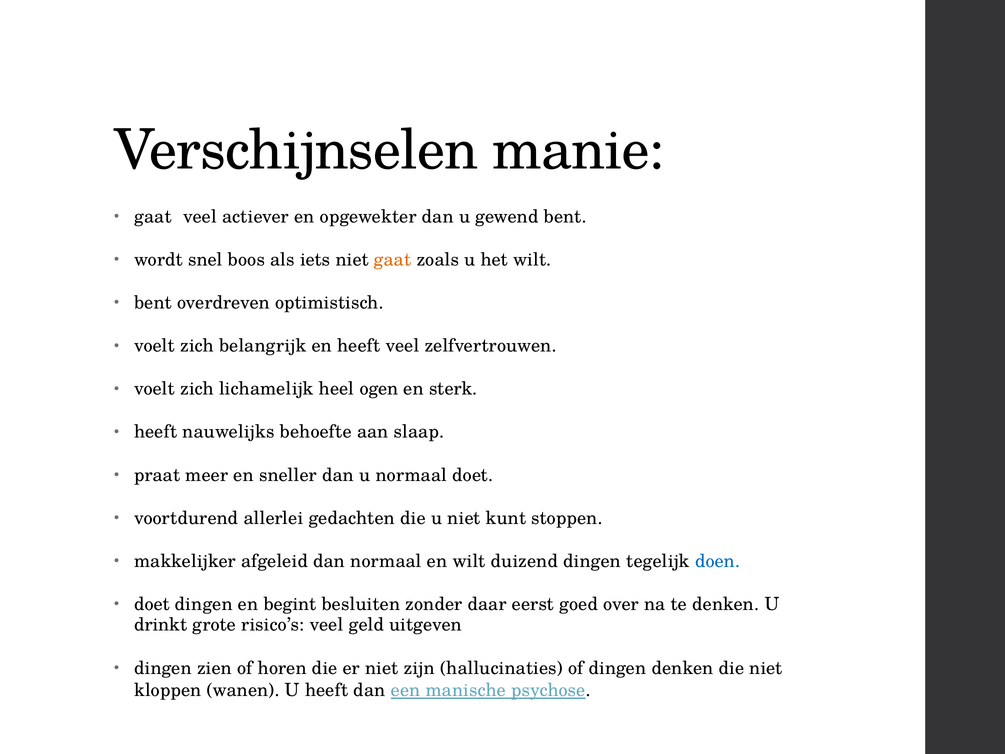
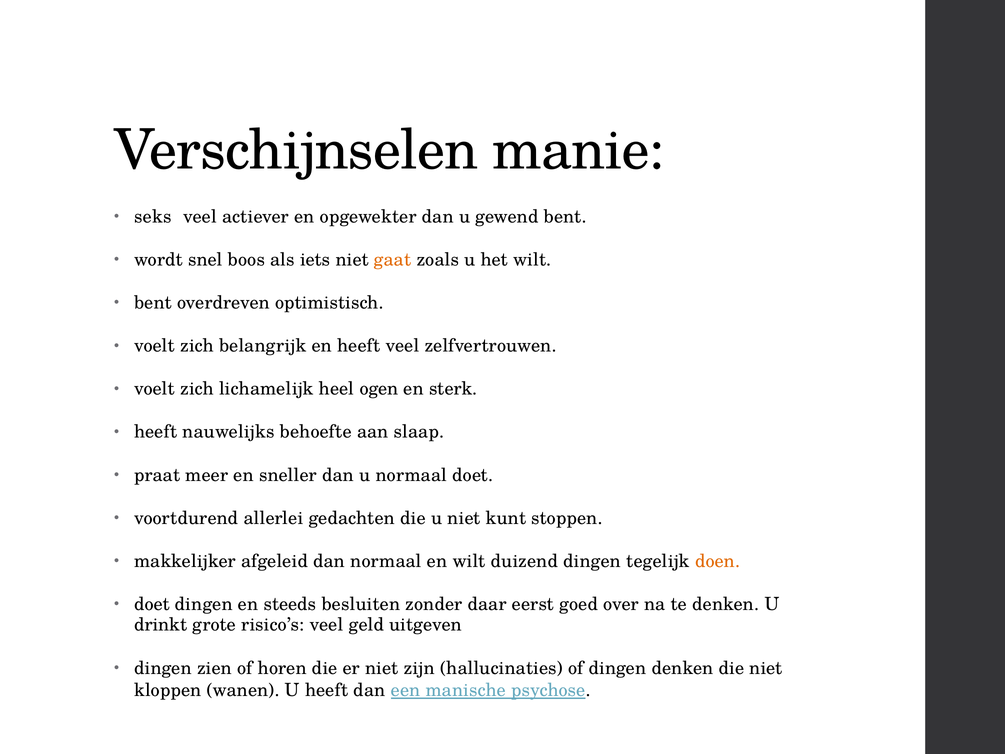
gaat: gaat -> seks (153, 217)
doen colour: blue -> orange (718, 561)
begint: begint -> steeds (290, 604)
